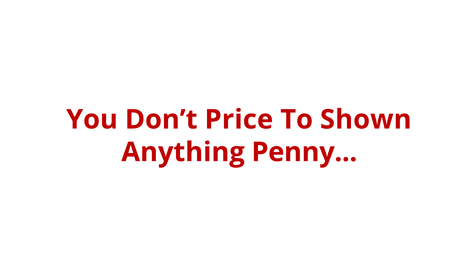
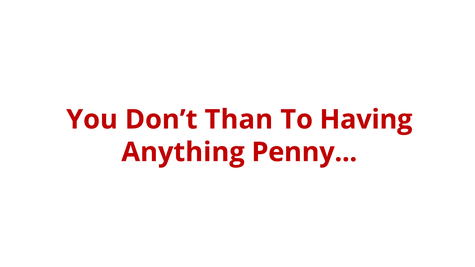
Price: Price -> Than (239, 120)
Shown: Shown -> Having (366, 120)
